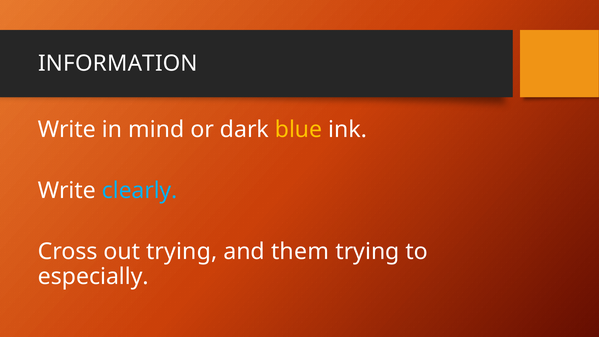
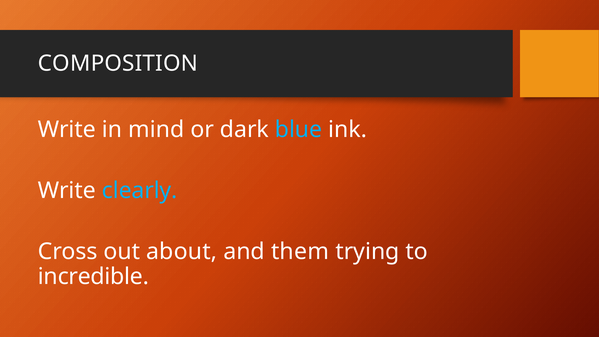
INFORMATION: INFORMATION -> COMPOSITION (118, 63)
blue colour: yellow -> light blue (299, 129)
out trying: trying -> about (182, 252)
especially: especially -> incredible (93, 277)
